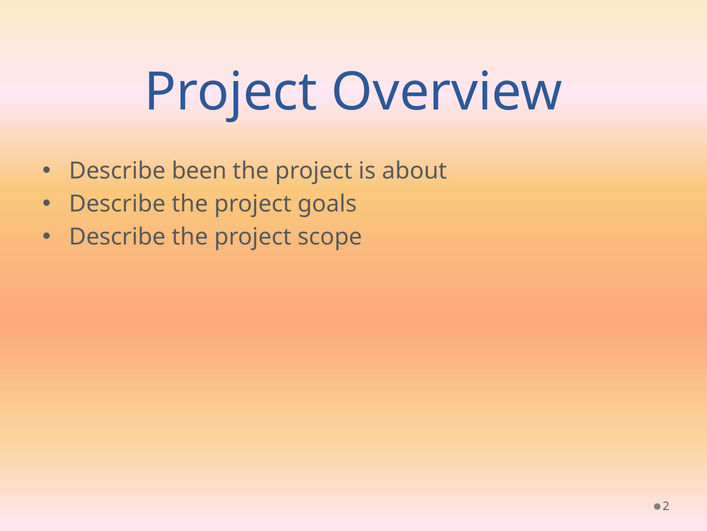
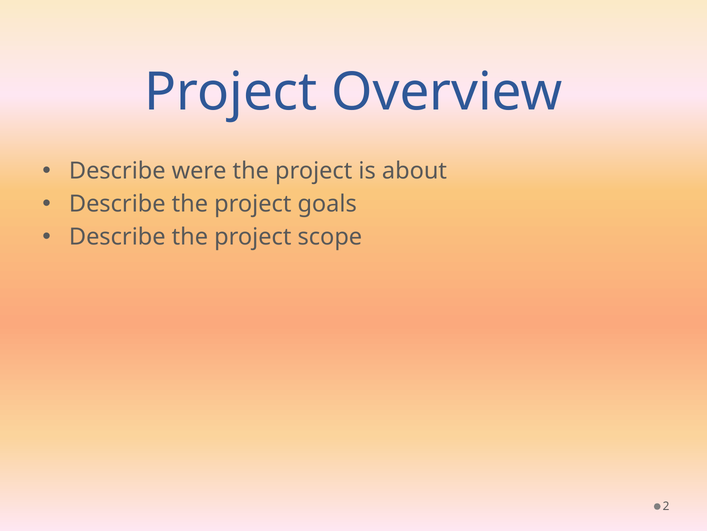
been: been -> were (199, 171)
